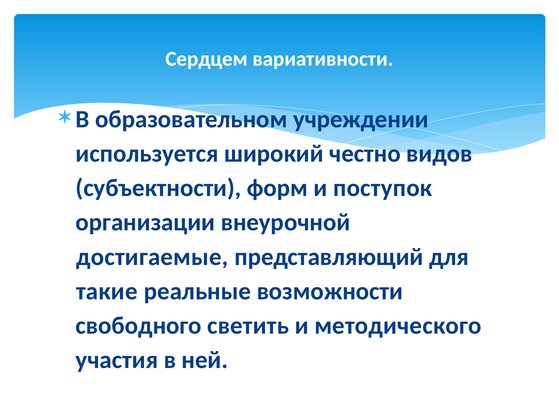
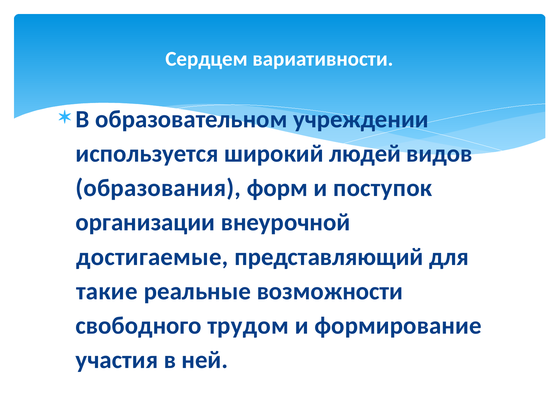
честно: честно -> людей (365, 153)
субъектности: субъектности -> образования (158, 188)
светить: светить -> трудом (248, 325)
методического: методического -> формирование (398, 325)
